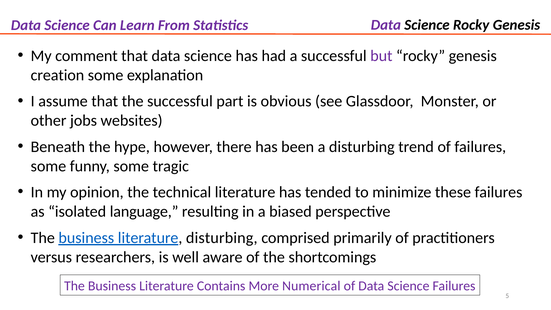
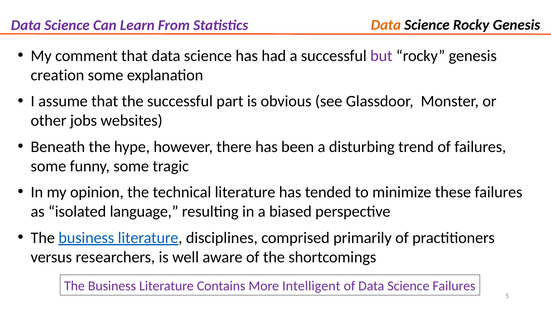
Data colour: purple -> orange (386, 25)
literature disturbing: disturbing -> disciplines (222, 238)
Numerical: Numerical -> Intelligent (311, 286)
